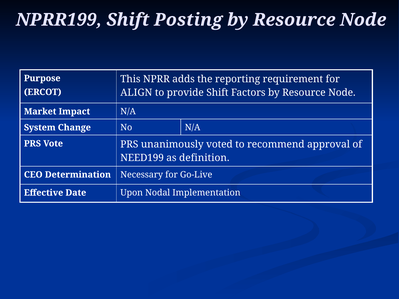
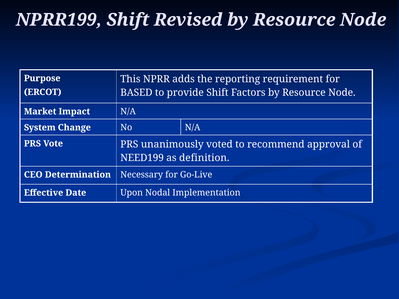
Posting: Posting -> Revised (188, 20)
ALIGN: ALIGN -> BASED (136, 93)
